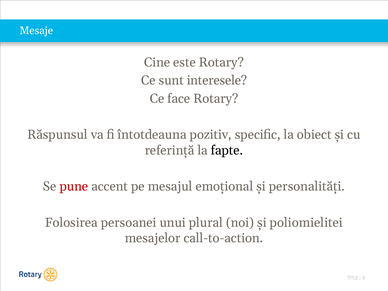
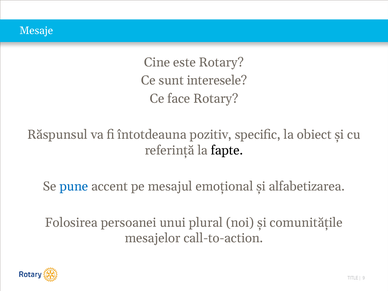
pune colour: red -> blue (74, 186)
personalități: personalități -> alfabetizarea (307, 186)
poliomielitei: poliomielitei -> comunitățile (306, 223)
